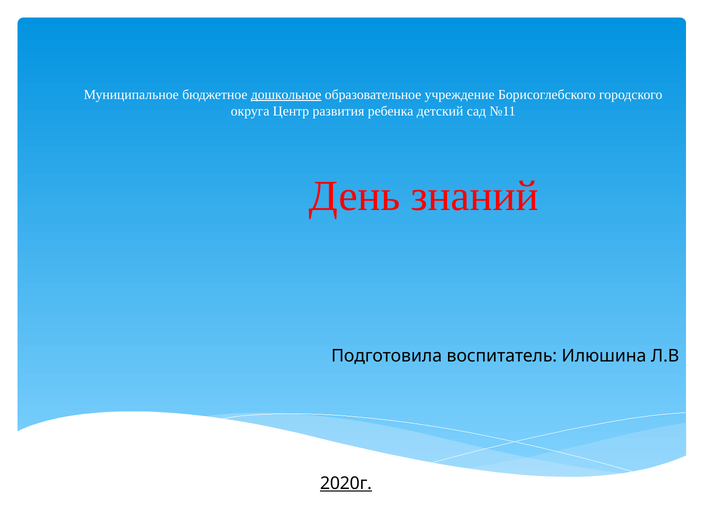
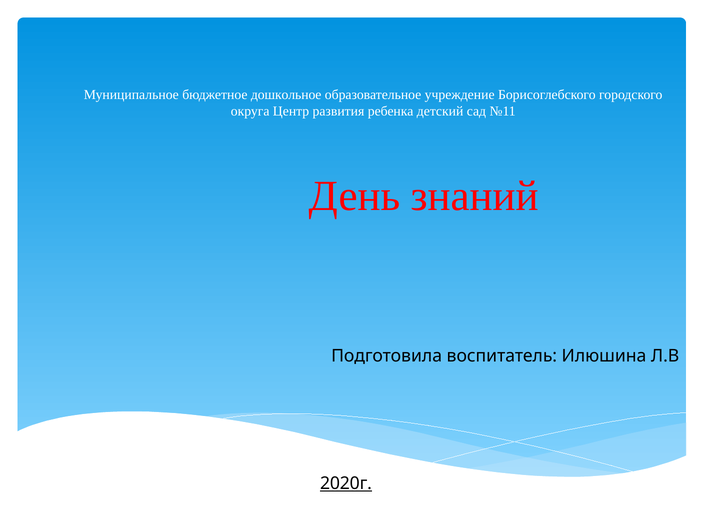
дошкольное underline: present -> none (286, 95)
